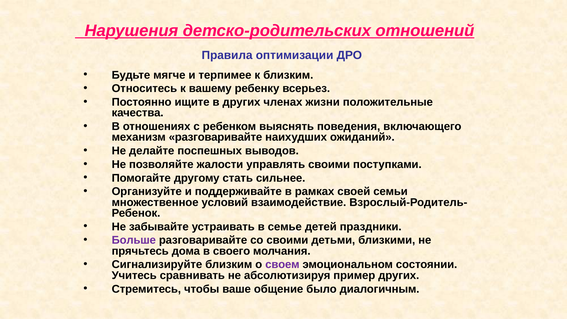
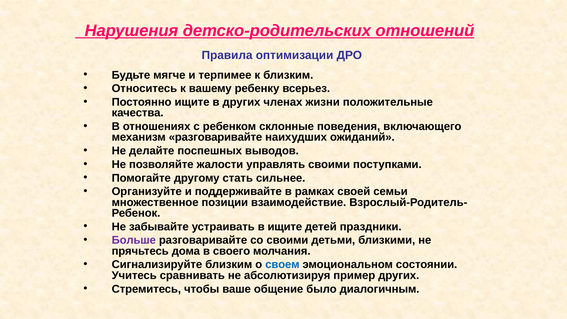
выяснять: выяснять -> склонные (287, 126)
условий: условий -> позиции (225, 202)
в семье: семье -> ищите (285, 227)
своем colour: purple -> blue (282, 265)
